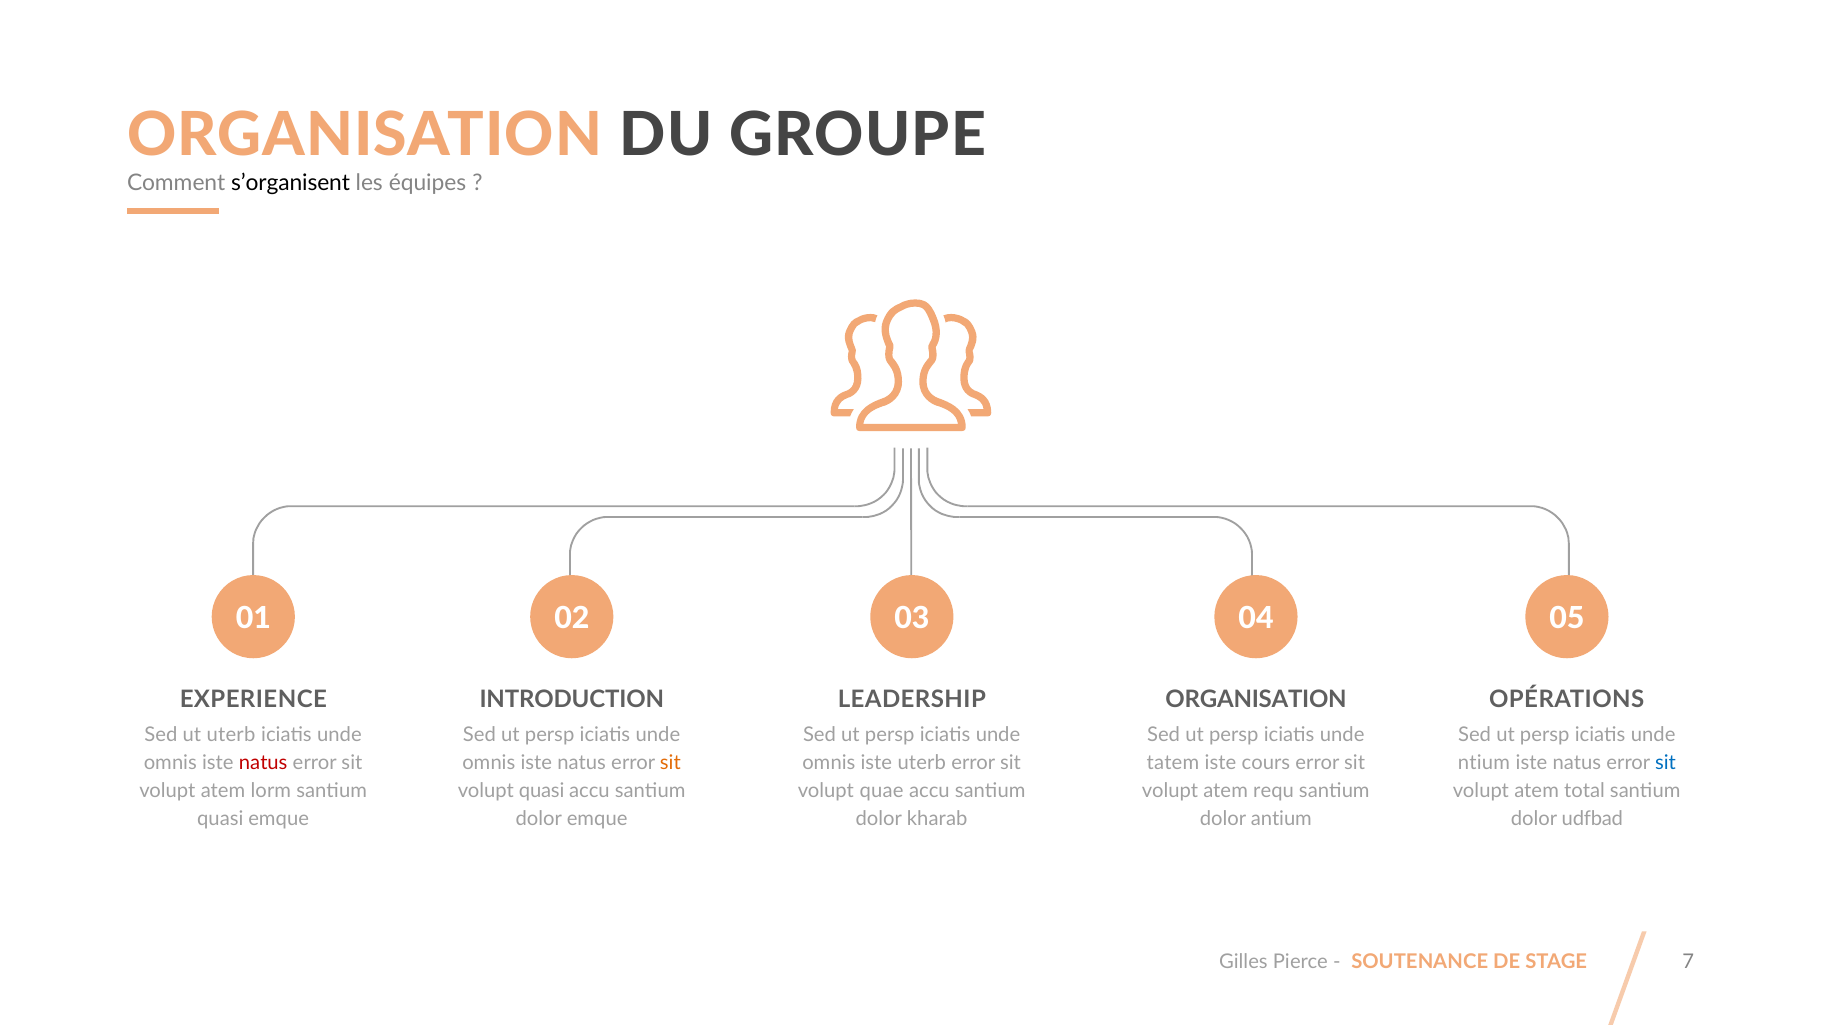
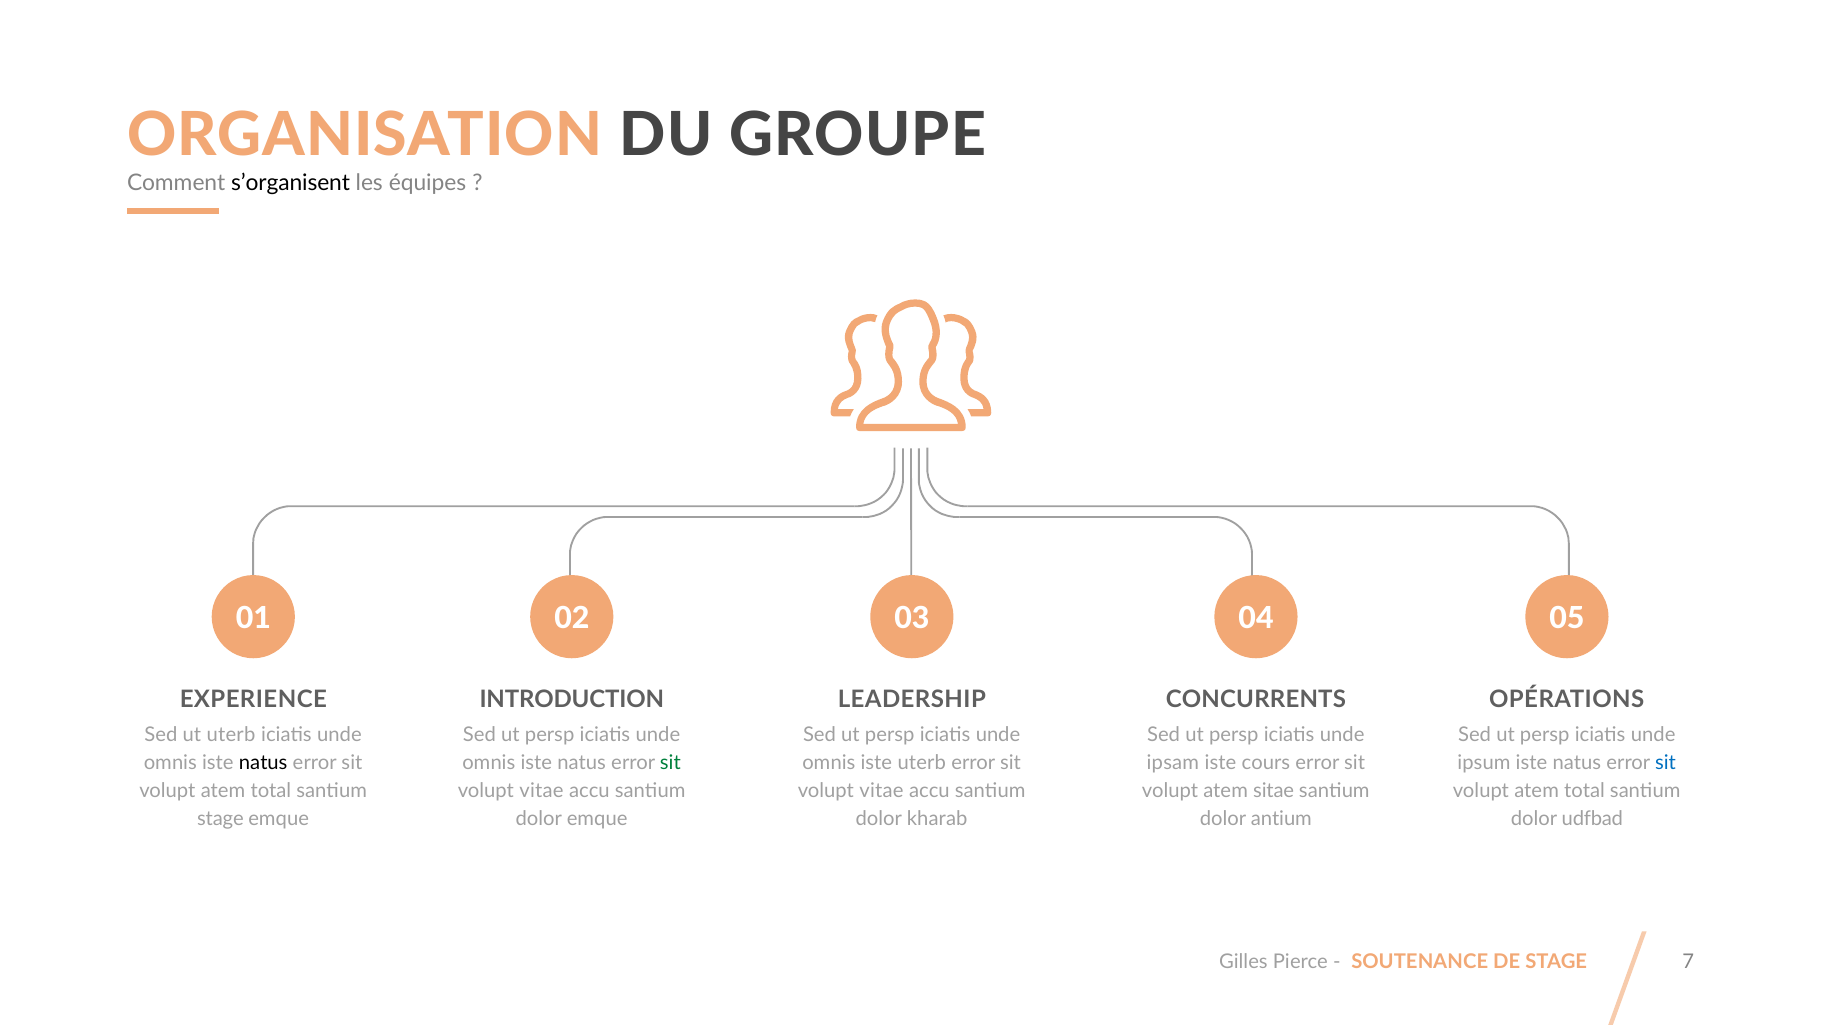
ORGANISATION: ORGANISATION -> CONCURRENTS (1256, 699)
natus colour: red -> black (263, 763)
sit colour: orange -> green (670, 763)
tatem: tatem -> ipsam (1173, 763)
ntium: ntium -> ipsum (1484, 763)
lorm: lorm -> total (271, 791)
quasi: quasi -> vitae (541, 791)
quae: quae -> vitae (882, 791)
requ: requ -> sitae (1274, 791)
quasi: quasi -> stage (220, 819)
